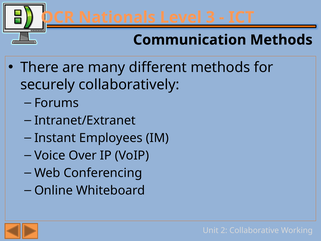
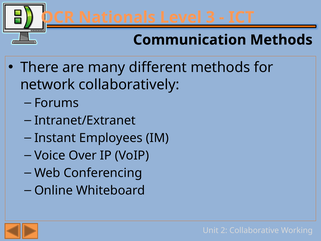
securely: securely -> network (48, 84)
